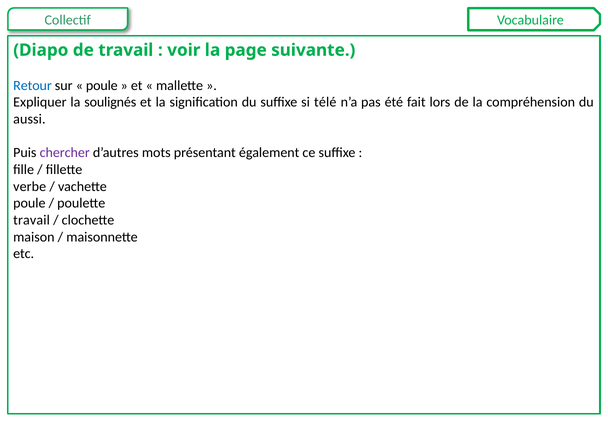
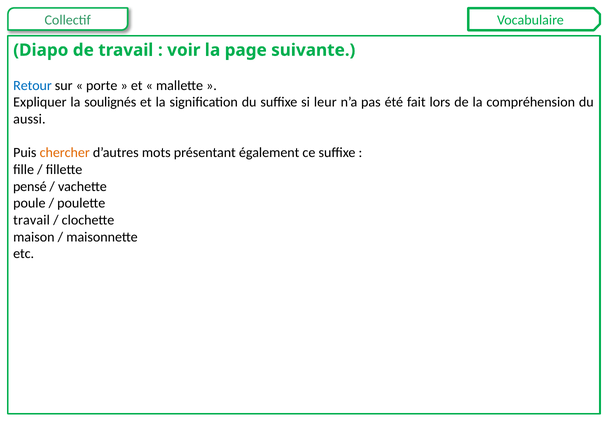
poule: poule -> porte (102, 85)
télé: télé -> leur (325, 102)
chercher colour: purple -> orange (65, 153)
verbe: verbe -> pensé (30, 187)
